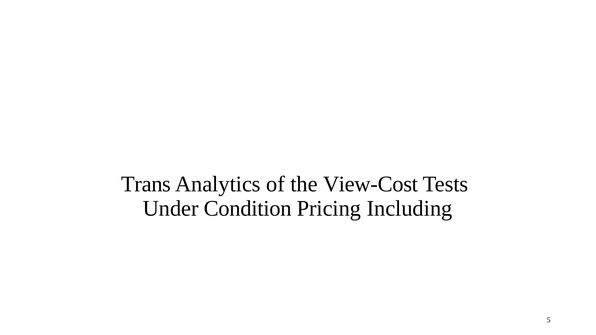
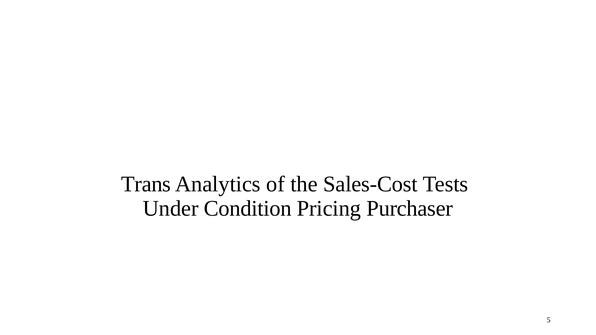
View-Cost: View-Cost -> Sales-Cost (371, 184)
Including: Including -> Purchaser (410, 209)
